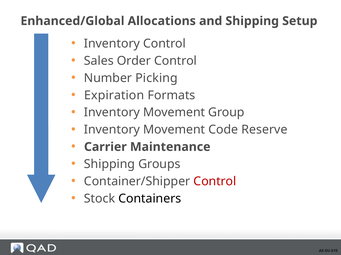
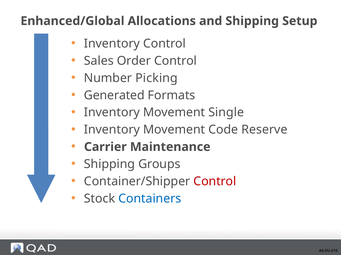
Expiration: Expiration -> Generated (114, 95)
Group: Group -> Single (226, 113)
Containers colour: black -> blue (150, 199)
